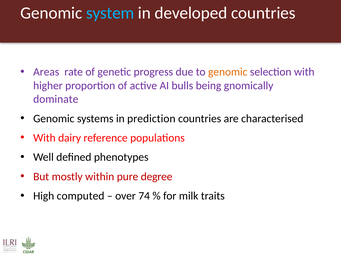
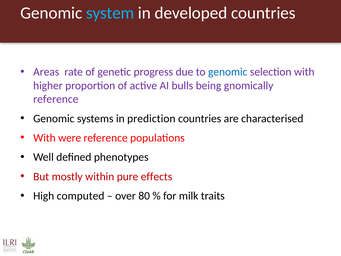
genomic colour: orange -> blue (228, 72)
dominate: dominate -> reference (56, 99)
dairy: dairy -> were (70, 138)
degree: degree -> effects (157, 176)
74: 74 -> 80 (144, 196)
